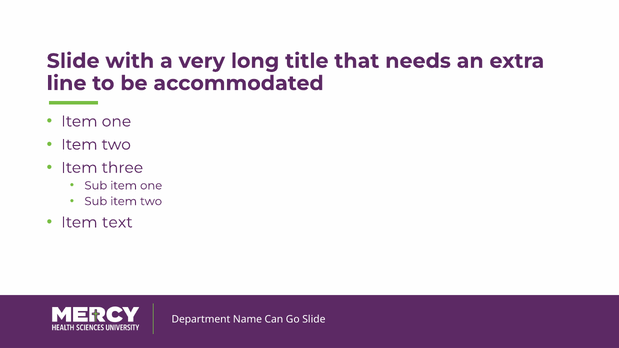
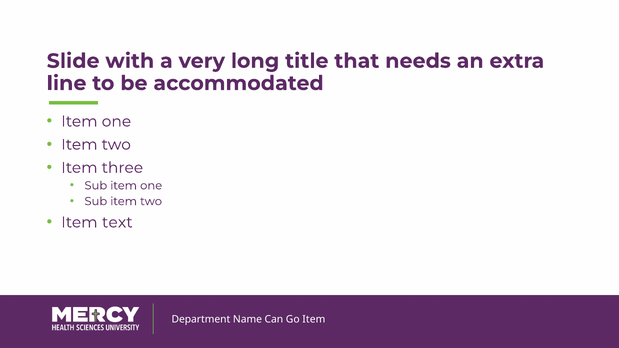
Go Slide: Slide -> Item (314, 320)
